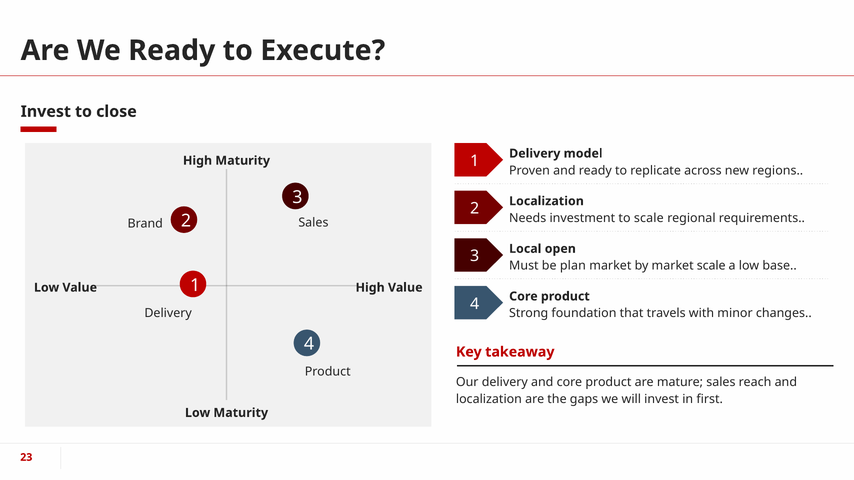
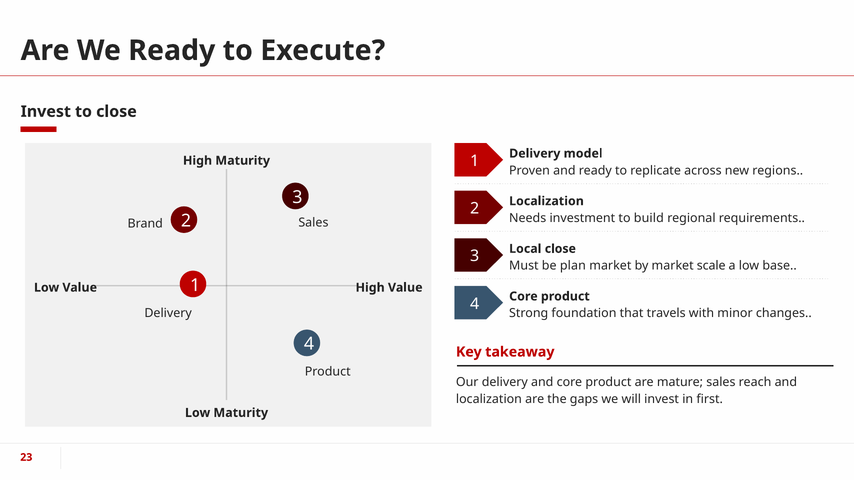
to scale: scale -> build (649, 218)
Local open: open -> close (560, 249)
